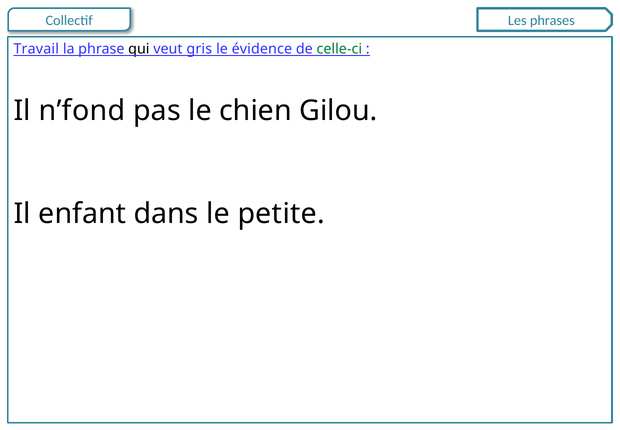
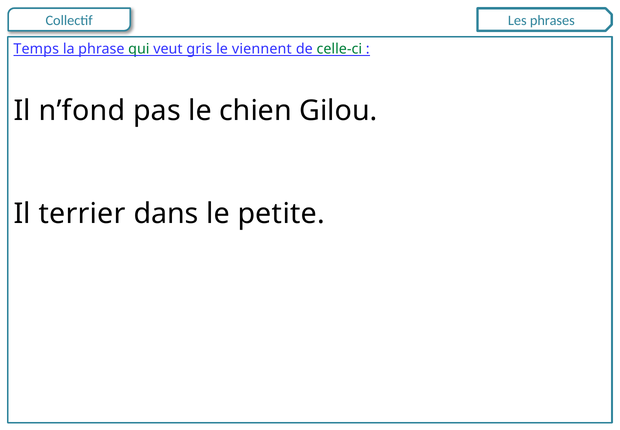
Travail: Travail -> Temps (36, 49)
qui colour: black -> green (139, 49)
évidence: évidence -> viennent (262, 49)
enfant: enfant -> terrier (82, 214)
